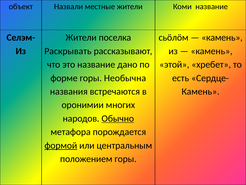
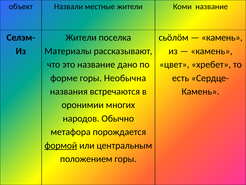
Раскрывать: Раскрывать -> Материалы (68, 51)
этой: этой -> цвет (174, 64)
Обычно underline: present -> none (118, 118)
